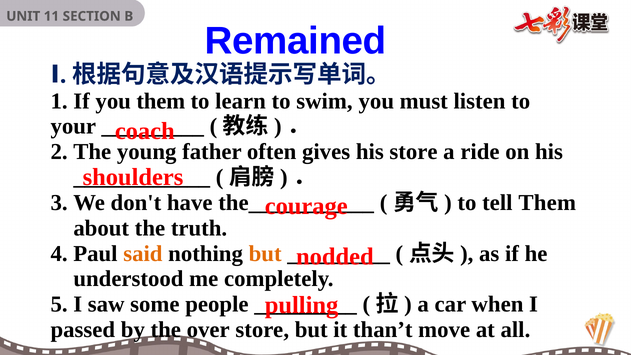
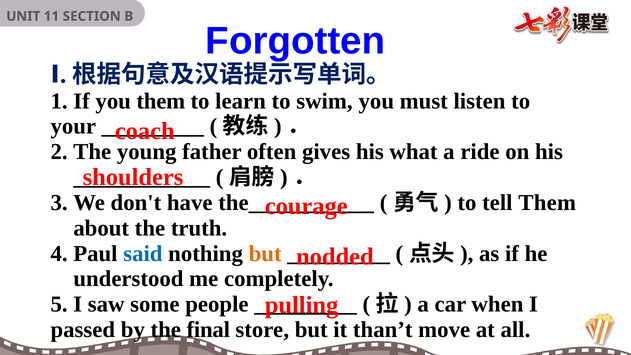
Remained: Remained -> Forgotten (295, 41)
his store: store -> what (413, 152)
said colour: orange -> blue (143, 254)
over: over -> final (208, 330)
